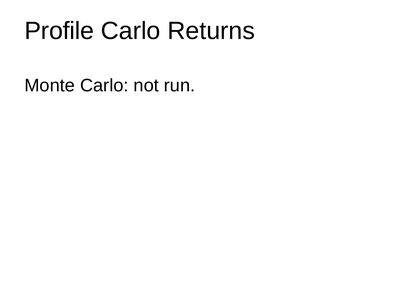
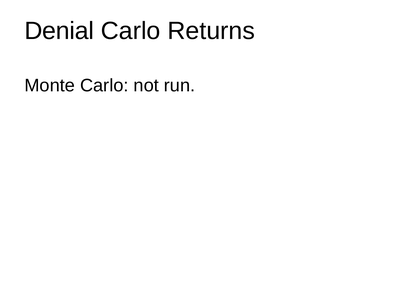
Profile: Profile -> Denial (59, 31)
